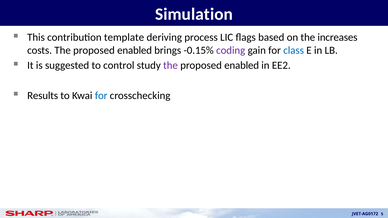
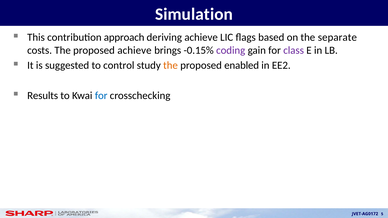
template: template -> approach (124, 37)
deriving process: process -> achieve (201, 37)
increases: increases -> separate (337, 37)
costs The proposed enabled: enabled -> achieve (134, 50)
class colour: blue -> purple (294, 50)
the colour: purple -> orange (171, 65)
